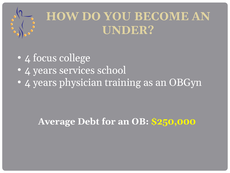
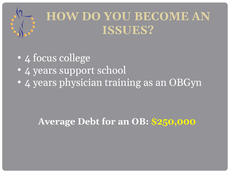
UNDER: UNDER -> ISSUES (128, 30)
services: services -> support (77, 70)
